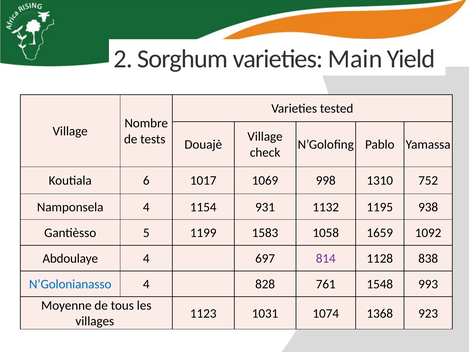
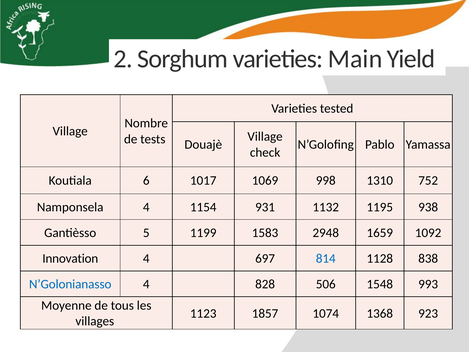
1058: 1058 -> 2948 (326, 233)
Abdoulaye: Abdoulaye -> Innovation (70, 258)
814 colour: purple -> blue (326, 258)
761: 761 -> 506 (326, 284)
1031: 1031 -> 1857 (265, 313)
